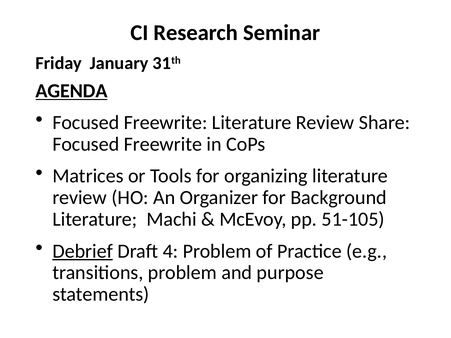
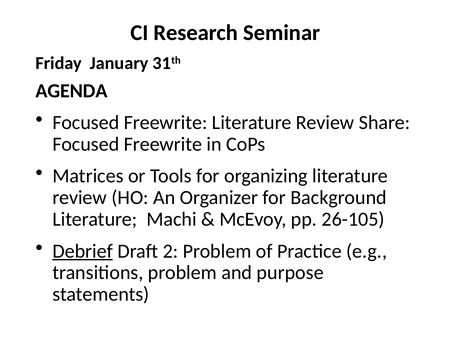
AGENDA underline: present -> none (72, 91)
51-105: 51-105 -> 26-105 (353, 219)
4: 4 -> 2 (170, 251)
